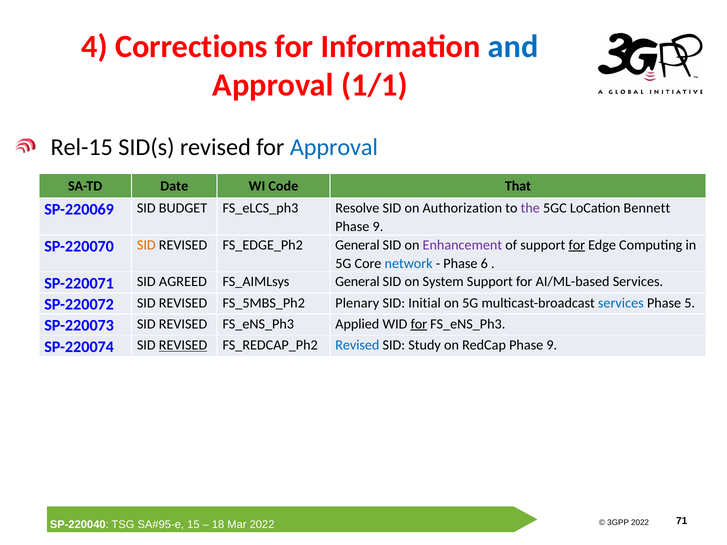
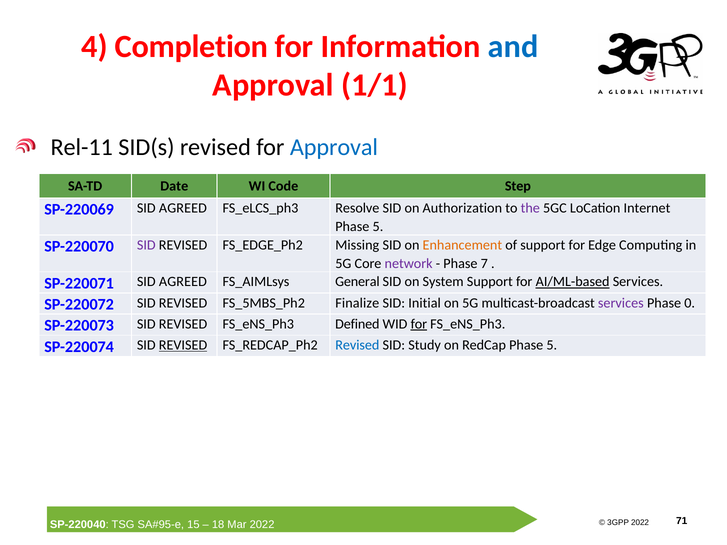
Corrections: Corrections -> Completion (191, 46)
Rel-15: Rel-15 -> Rel-11 (82, 148)
That: That -> Step (518, 186)
SP-220069 SID BUDGET: BUDGET -> AGREED (183, 208)
Bennett: Bennett -> Internet (647, 208)
9: 9 -> 5 (378, 227)
SID colour: orange -> purple (146, 245)
General: General -> Missing (357, 245)
Enhancement colour: purple -> orange (462, 245)
for underline: present -> none (577, 245)
network colour: blue -> purple (409, 263)
6: 6 -> 7 (484, 263)
AI/ML-based underline: none -> present (573, 282)
Plenary: Plenary -> Finalize (357, 303)
services colour: blue -> purple (621, 303)
5: 5 -> 0 (690, 303)
Applied: Applied -> Defined (357, 324)
RedCap Phase 9: 9 -> 5 (552, 345)
